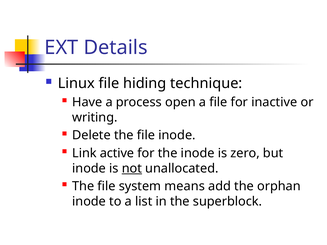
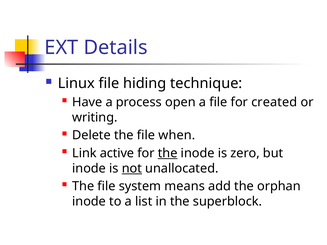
inactive: inactive -> created (274, 102)
file inode: inode -> when (177, 135)
the underline: none -> present (168, 153)
